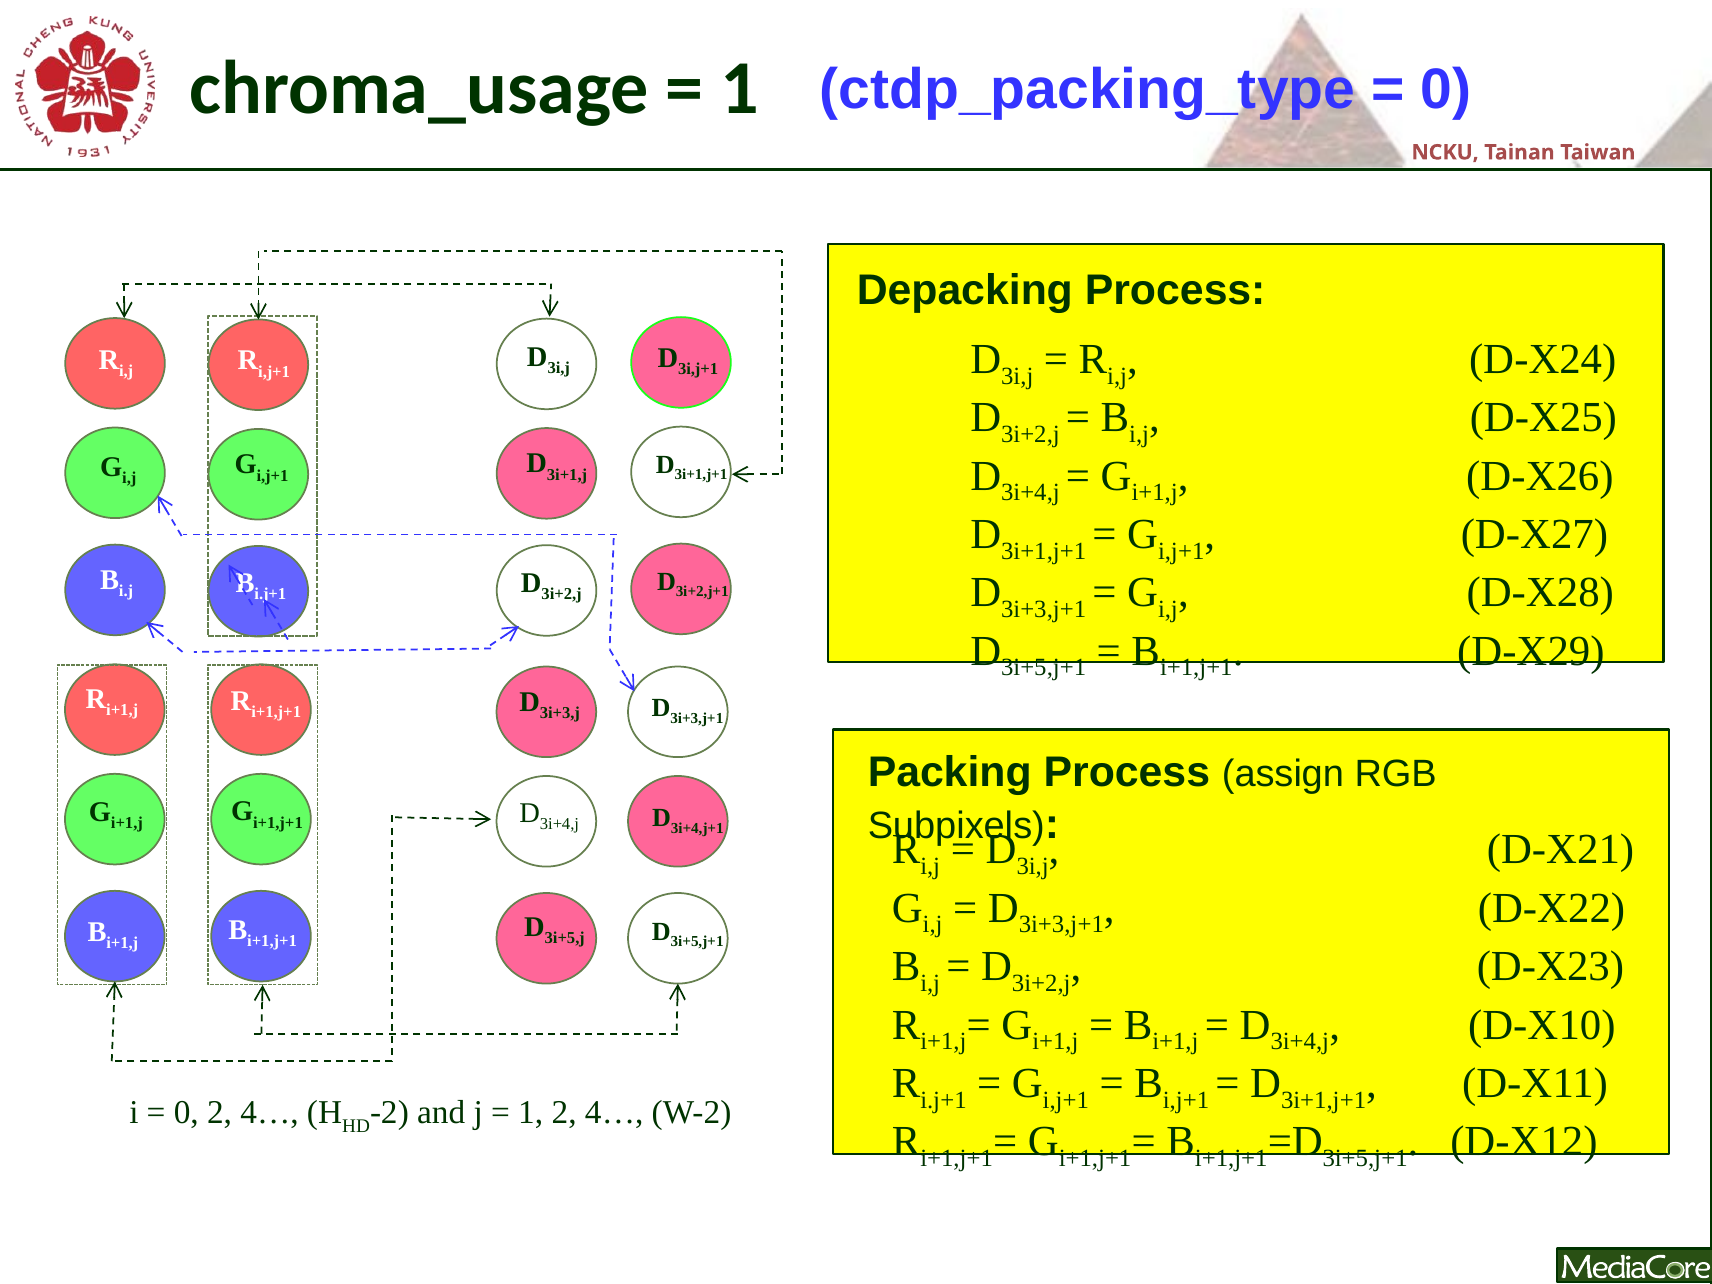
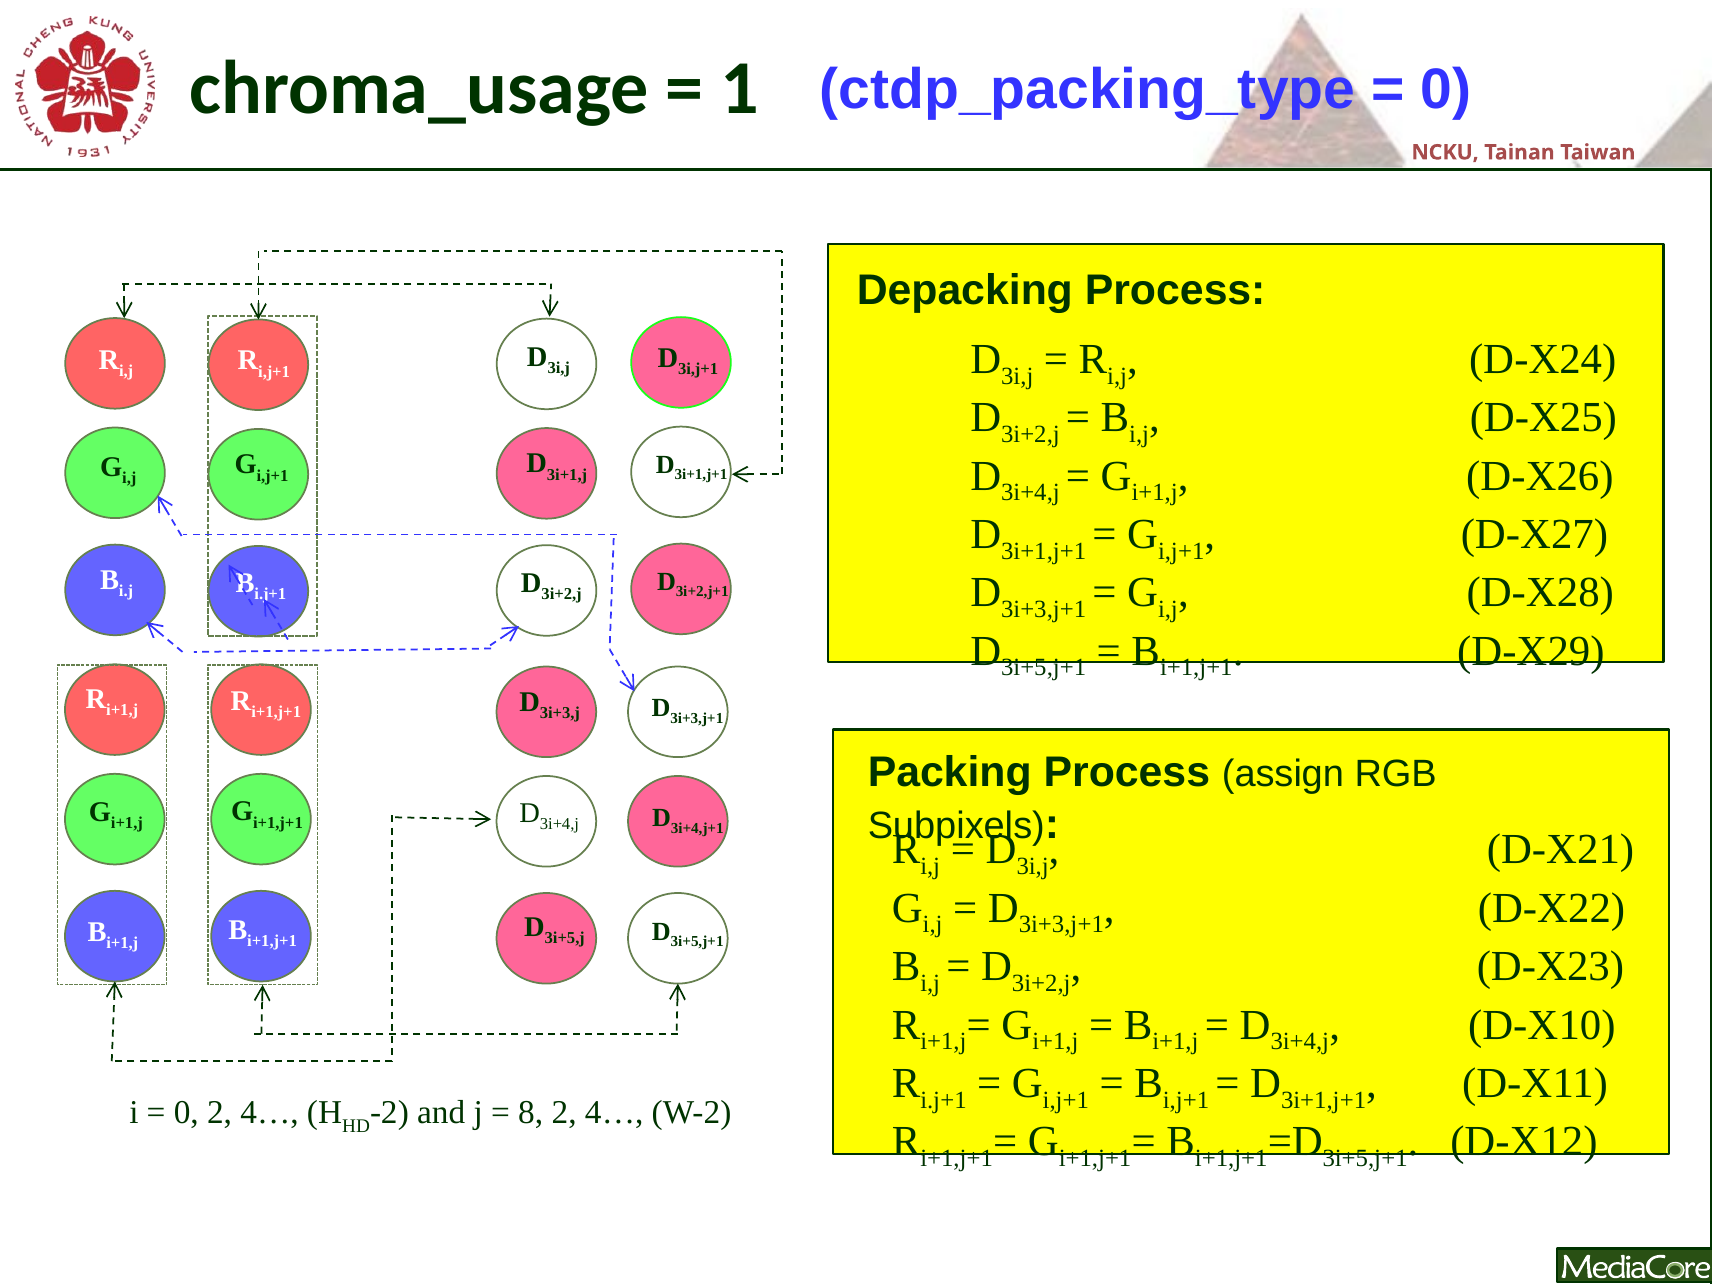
1: 1 -> 8 (531, 1113)
